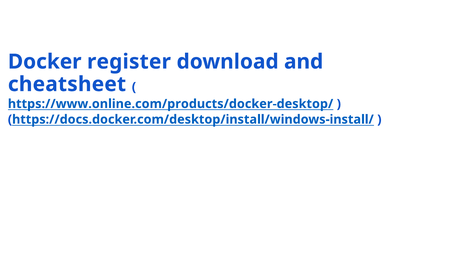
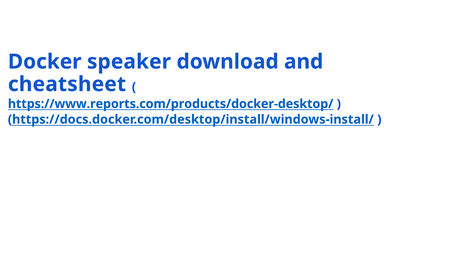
register: register -> speaker (129, 62)
https://www.online.com/products/docker-desktop/: https://www.online.com/products/docker-desktop/ -> https://www.reports.com/products/docker-desktop/ (171, 104)
